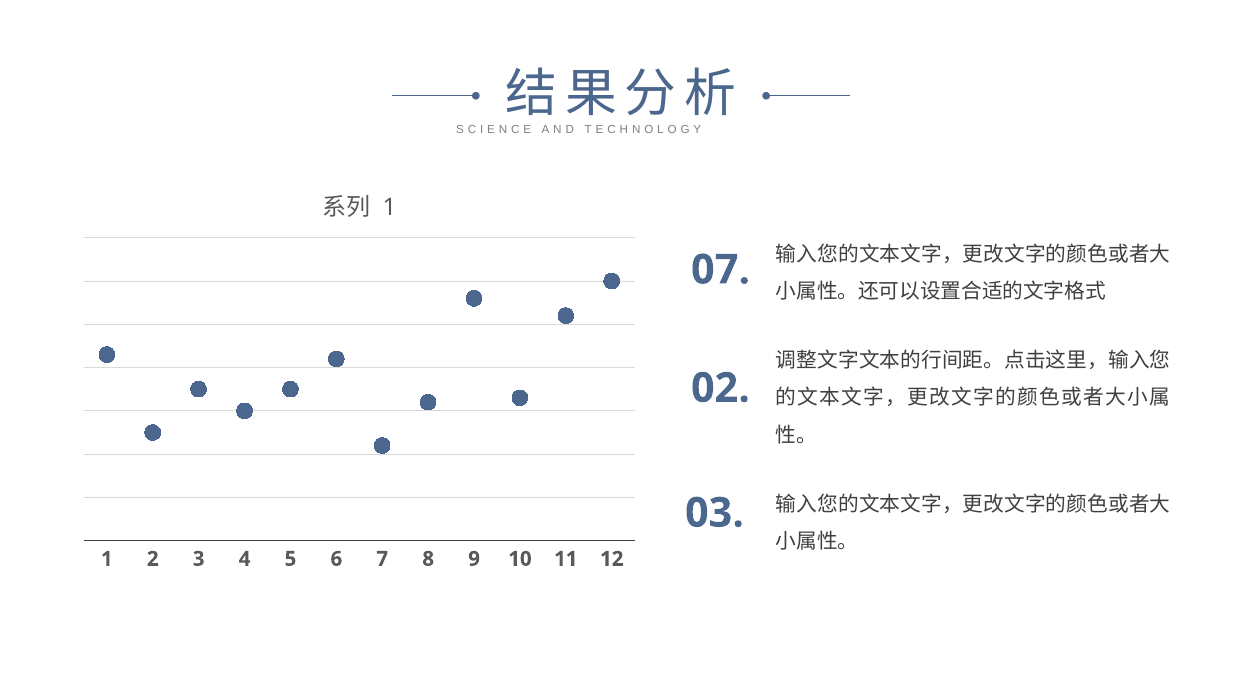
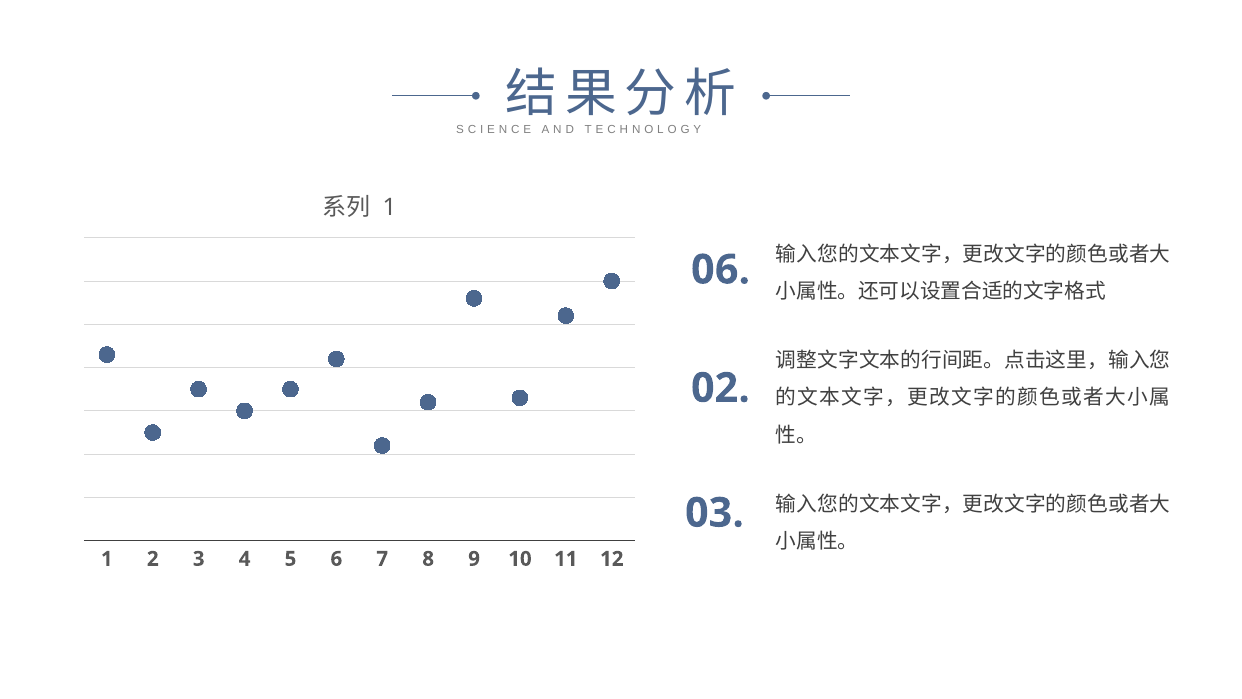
0 7: 7 -> 6 (733, 270)
